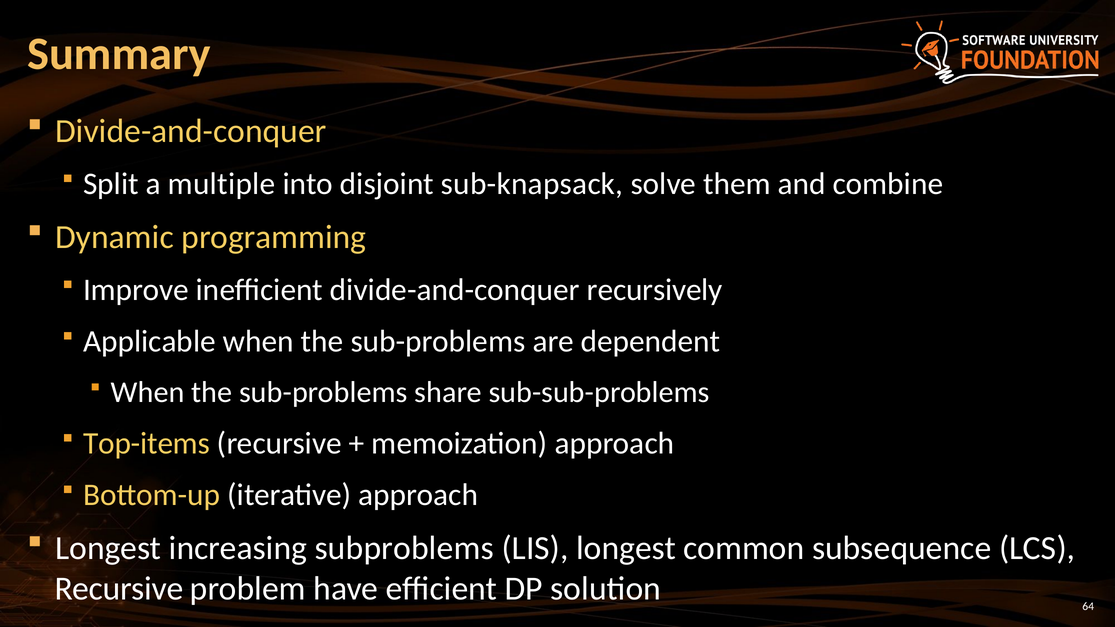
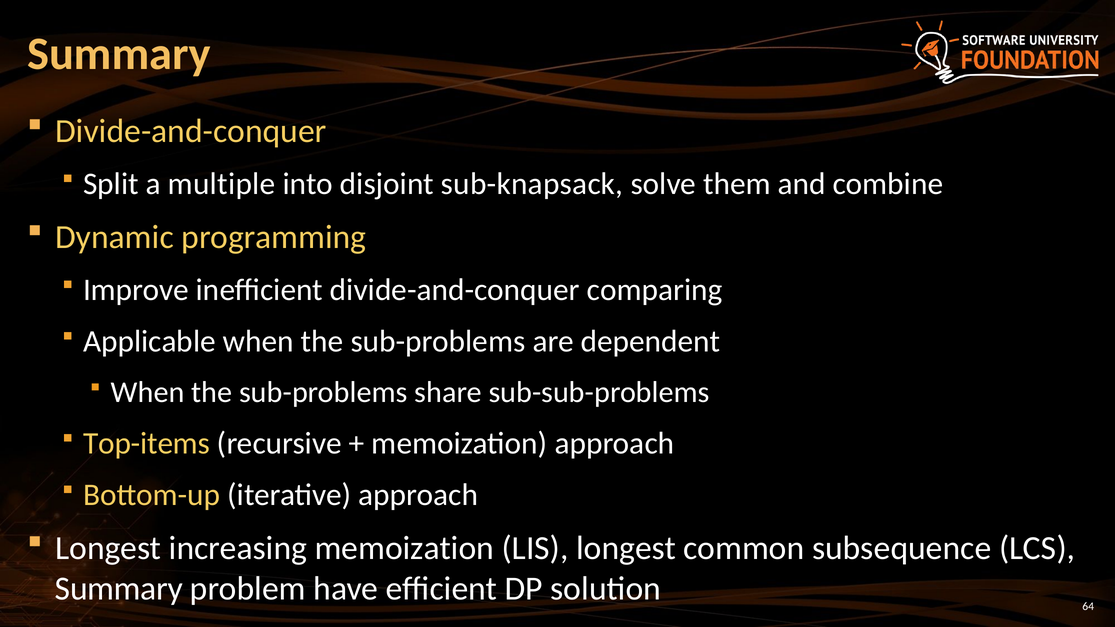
recursively: recursively -> comparing (655, 290)
increasing subproblems: subproblems -> memoization (404, 548)
Recursive: Recursive -> Summary (119, 589)
